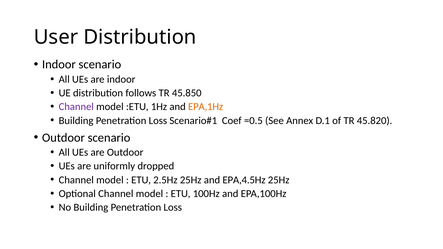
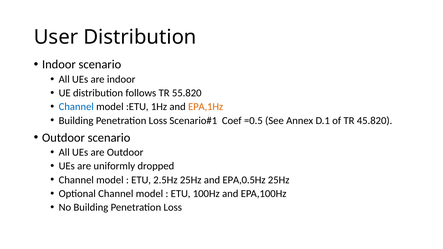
45.850: 45.850 -> 55.820 (187, 93)
Channel colour: purple -> blue (76, 107)
EPA,4.5Hz: EPA,4.5Hz -> EPA,0.5Hz (244, 180)
